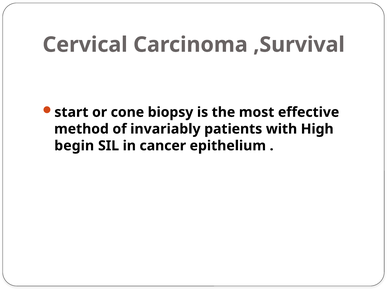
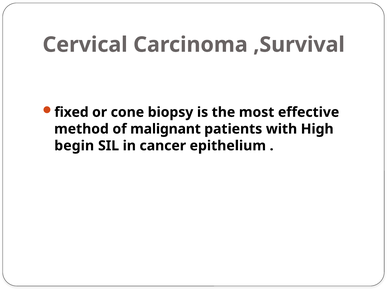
start: start -> fixed (71, 112)
invariably: invariably -> malignant (166, 129)
